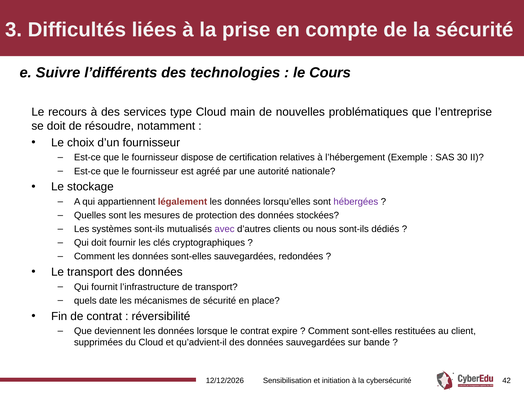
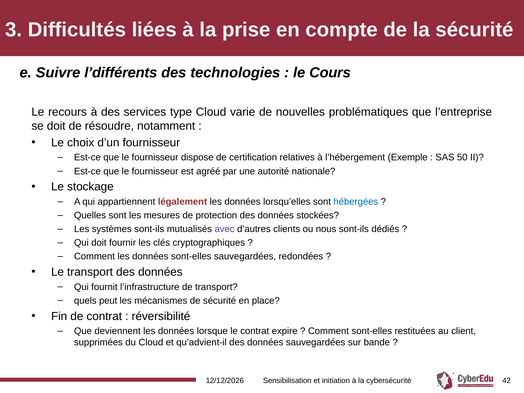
main: main -> varie (243, 112)
30: 30 -> 50 (462, 158)
hébergées colour: purple -> blue (356, 202)
date: date -> peut (108, 301)
